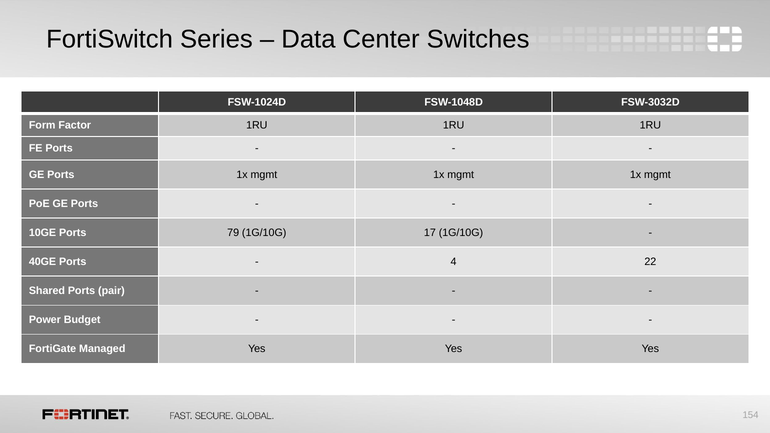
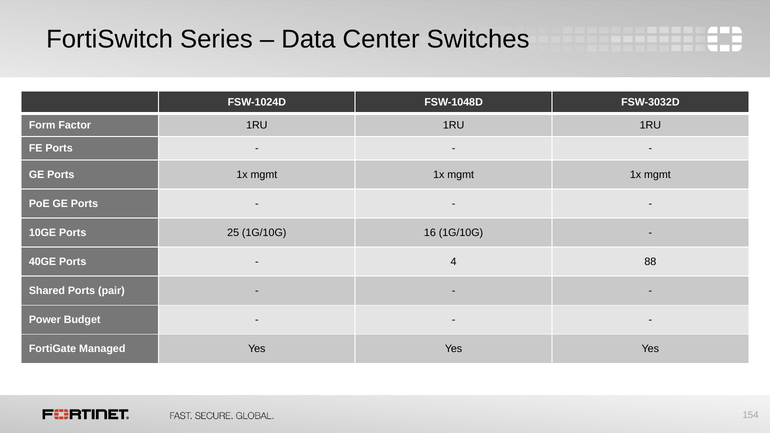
79: 79 -> 25 (233, 233)
17: 17 -> 16 (430, 233)
22: 22 -> 88 (650, 262)
